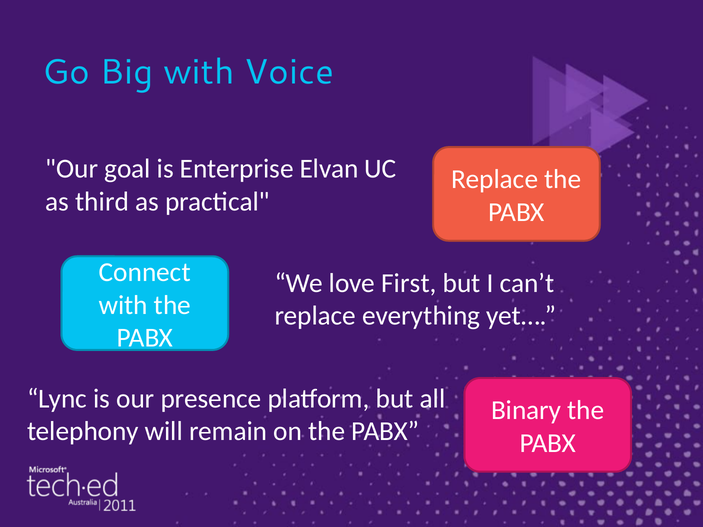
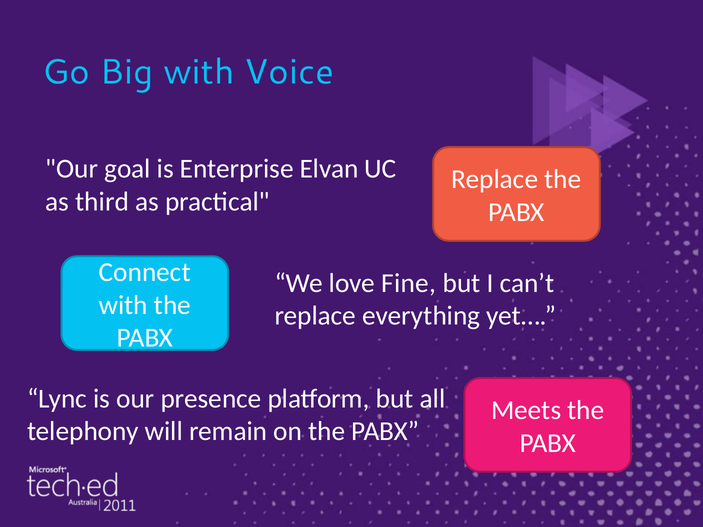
First: First -> Fine (409, 283)
Binary: Binary -> Meets (526, 411)
